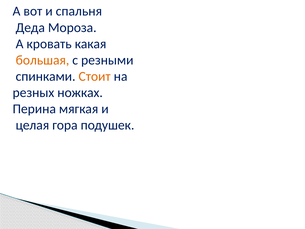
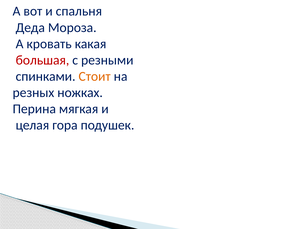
большая colour: orange -> red (42, 60)
